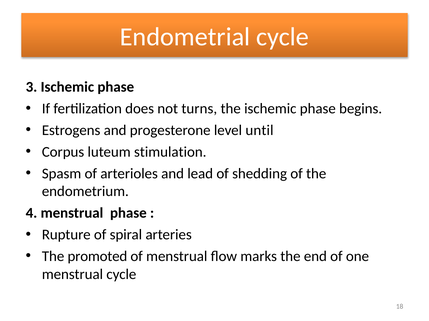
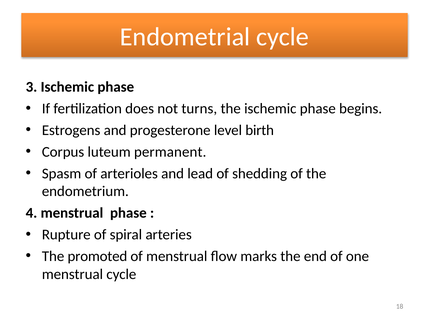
until: until -> birth (260, 131)
stimulation: stimulation -> permanent (170, 152)
